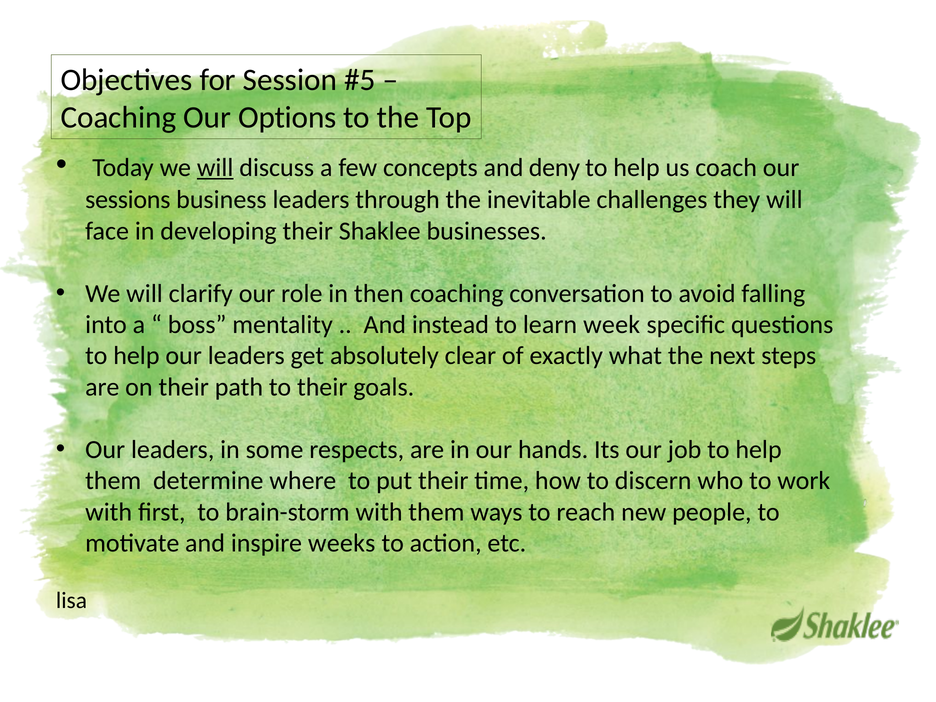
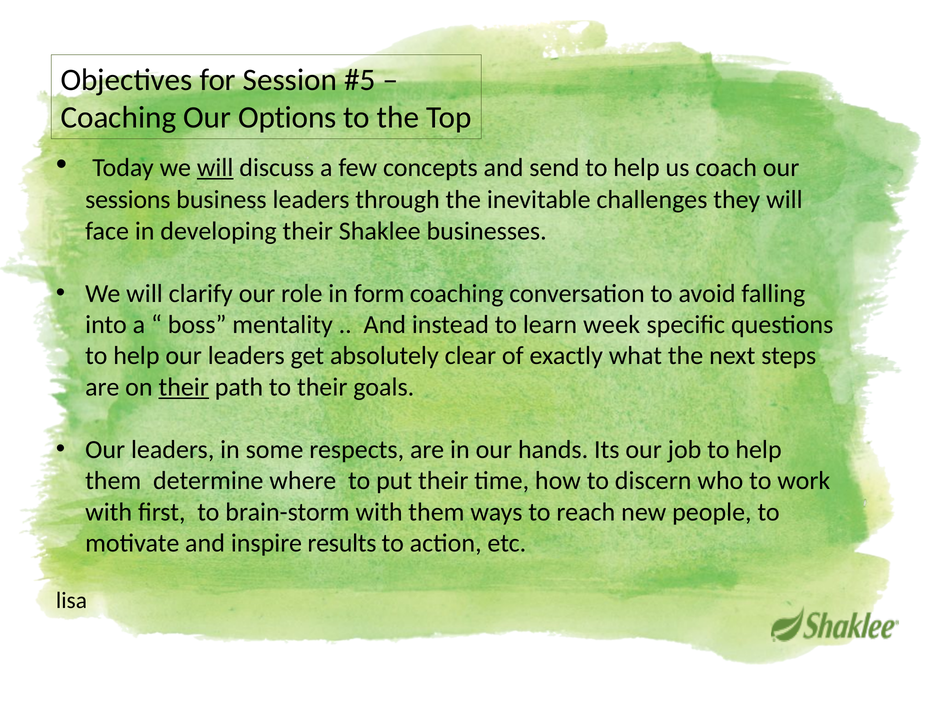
deny: deny -> send (554, 168)
then: then -> form (379, 293)
their underline: none -> present (184, 387)
weeks: weeks -> results (342, 543)
